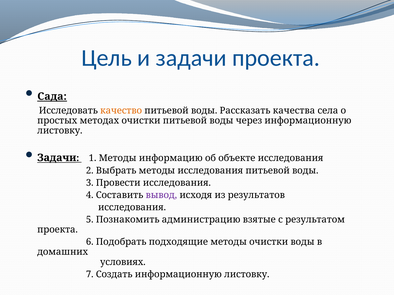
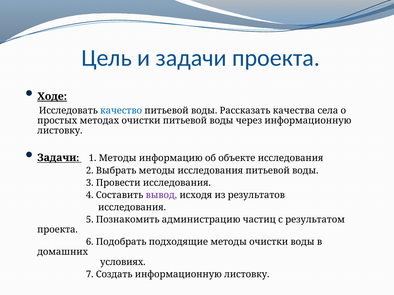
Сада: Сада -> Ходе (52, 97)
качество colour: orange -> blue (121, 111)
взятые: взятые -> частиц (259, 220)
